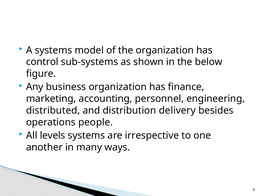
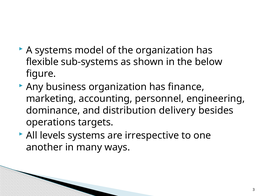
control: control -> flexible (42, 62)
distributed: distributed -> dominance (53, 110)
people: people -> targets (96, 122)
